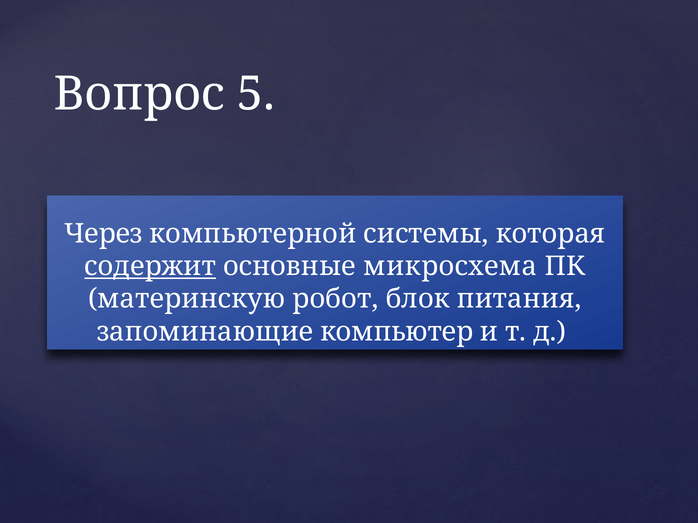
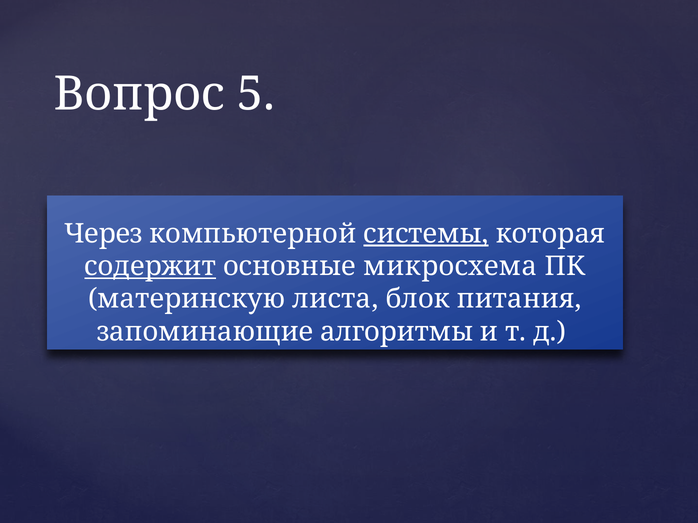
системы underline: none -> present (426, 234)
робот: робот -> листа (335, 299)
компьютер: компьютер -> алгоритмы (397, 332)
